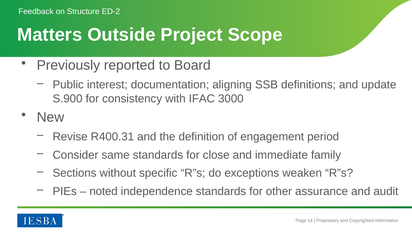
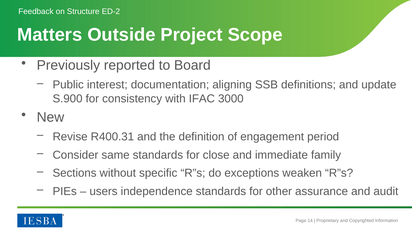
noted: noted -> users (104, 191)
